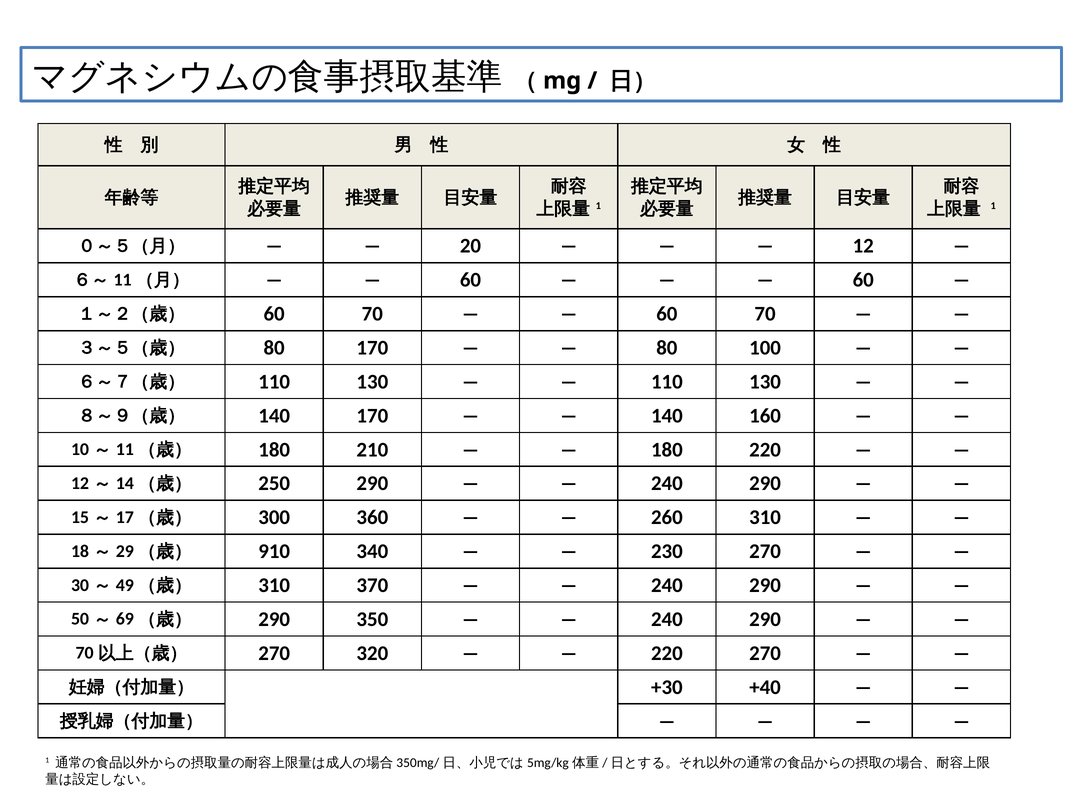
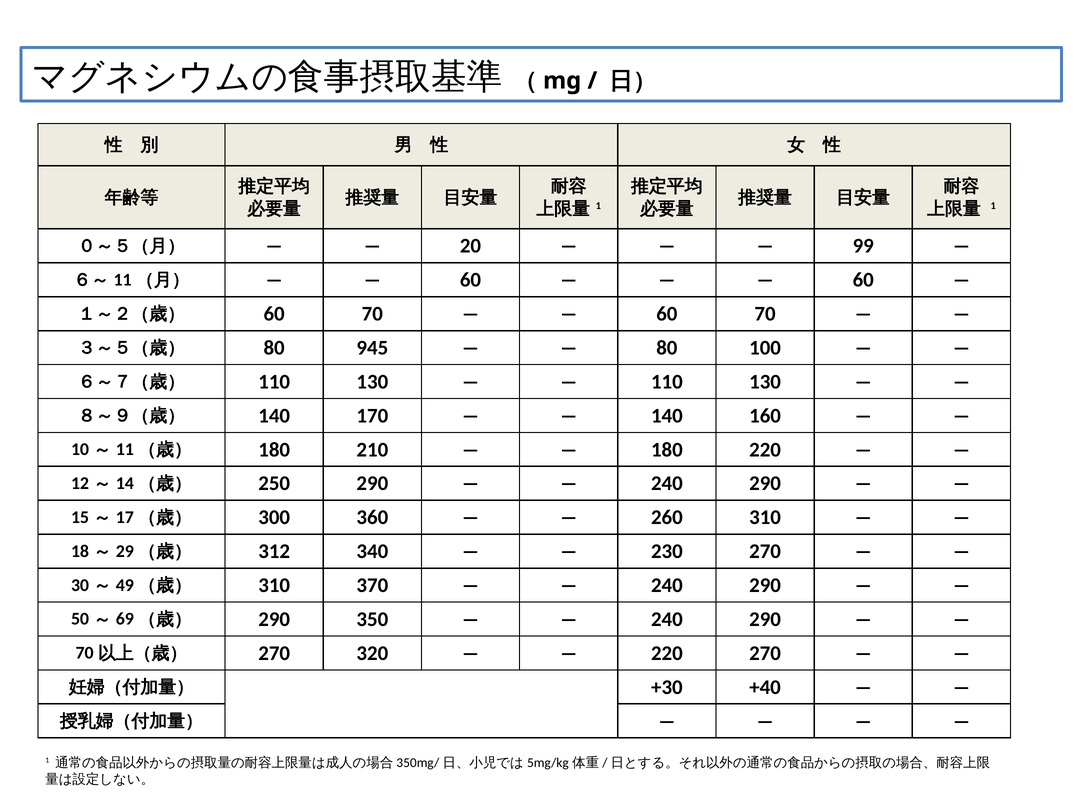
12: 12 -> 99 (863, 246)
80 170: 170 -> 945 (372, 348)
910: 910 -> 312 (274, 552)
